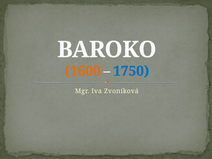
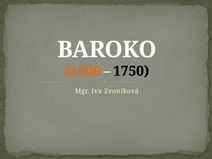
1750 colour: blue -> black (131, 71)
